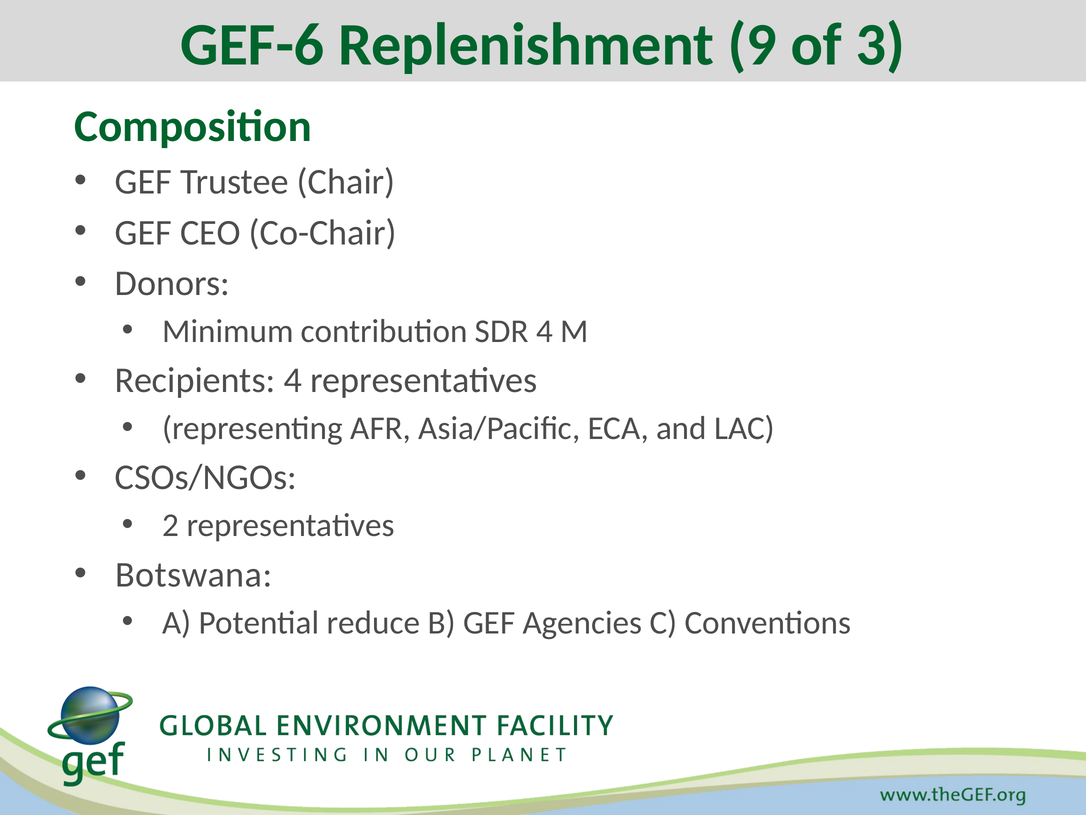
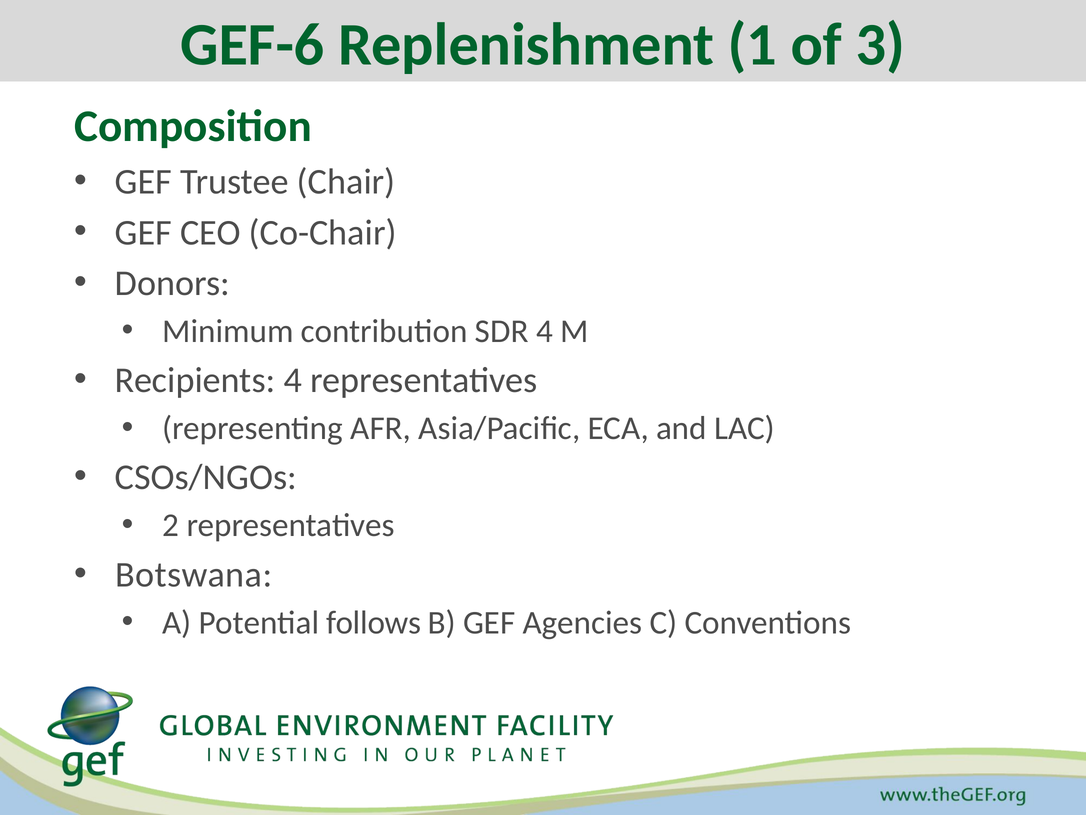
9: 9 -> 1 (752, 45)
reduce: reduce -> follows (374, 622)
